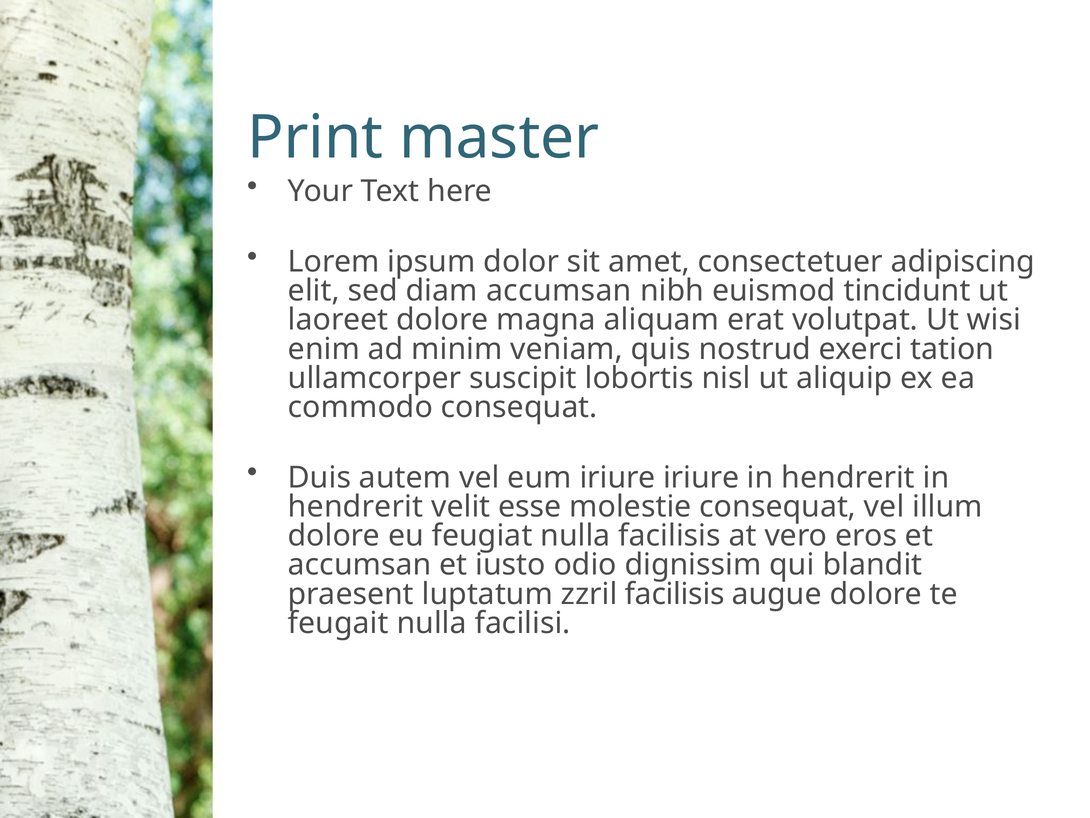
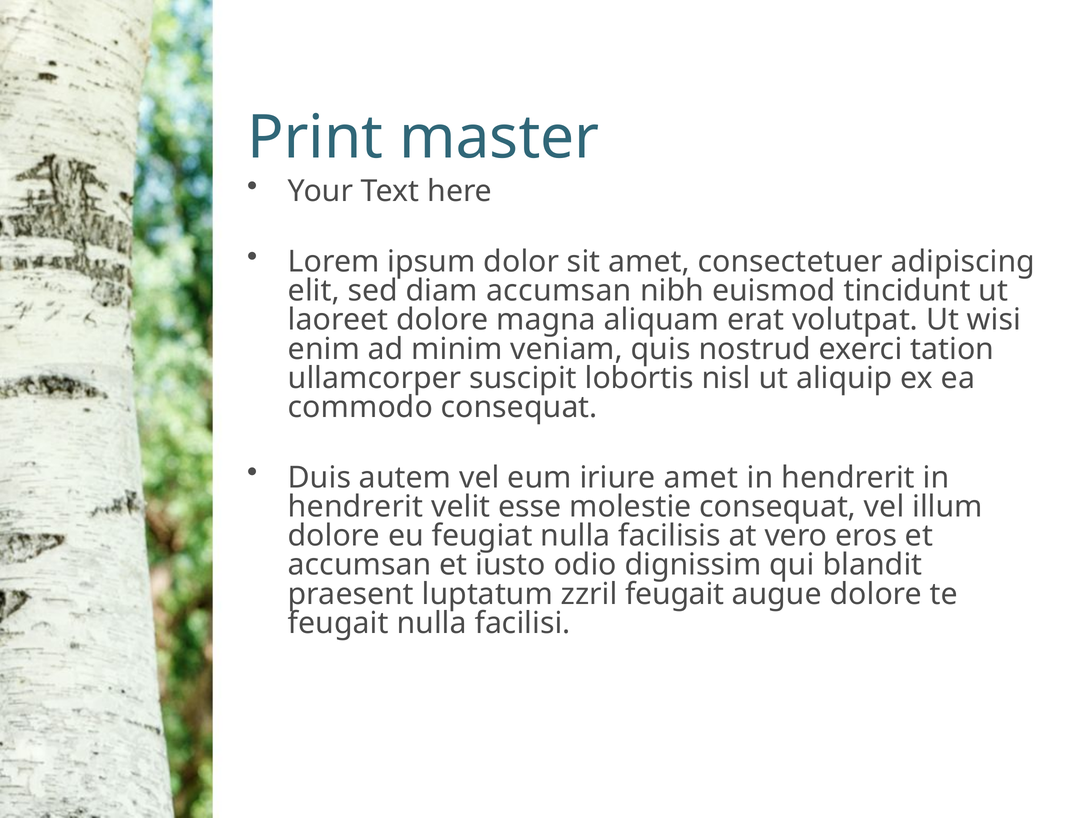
iriure iriure: iriure -> amet (701, 477)
zzril facilisis: facilisis -> feugait (675, 594)
